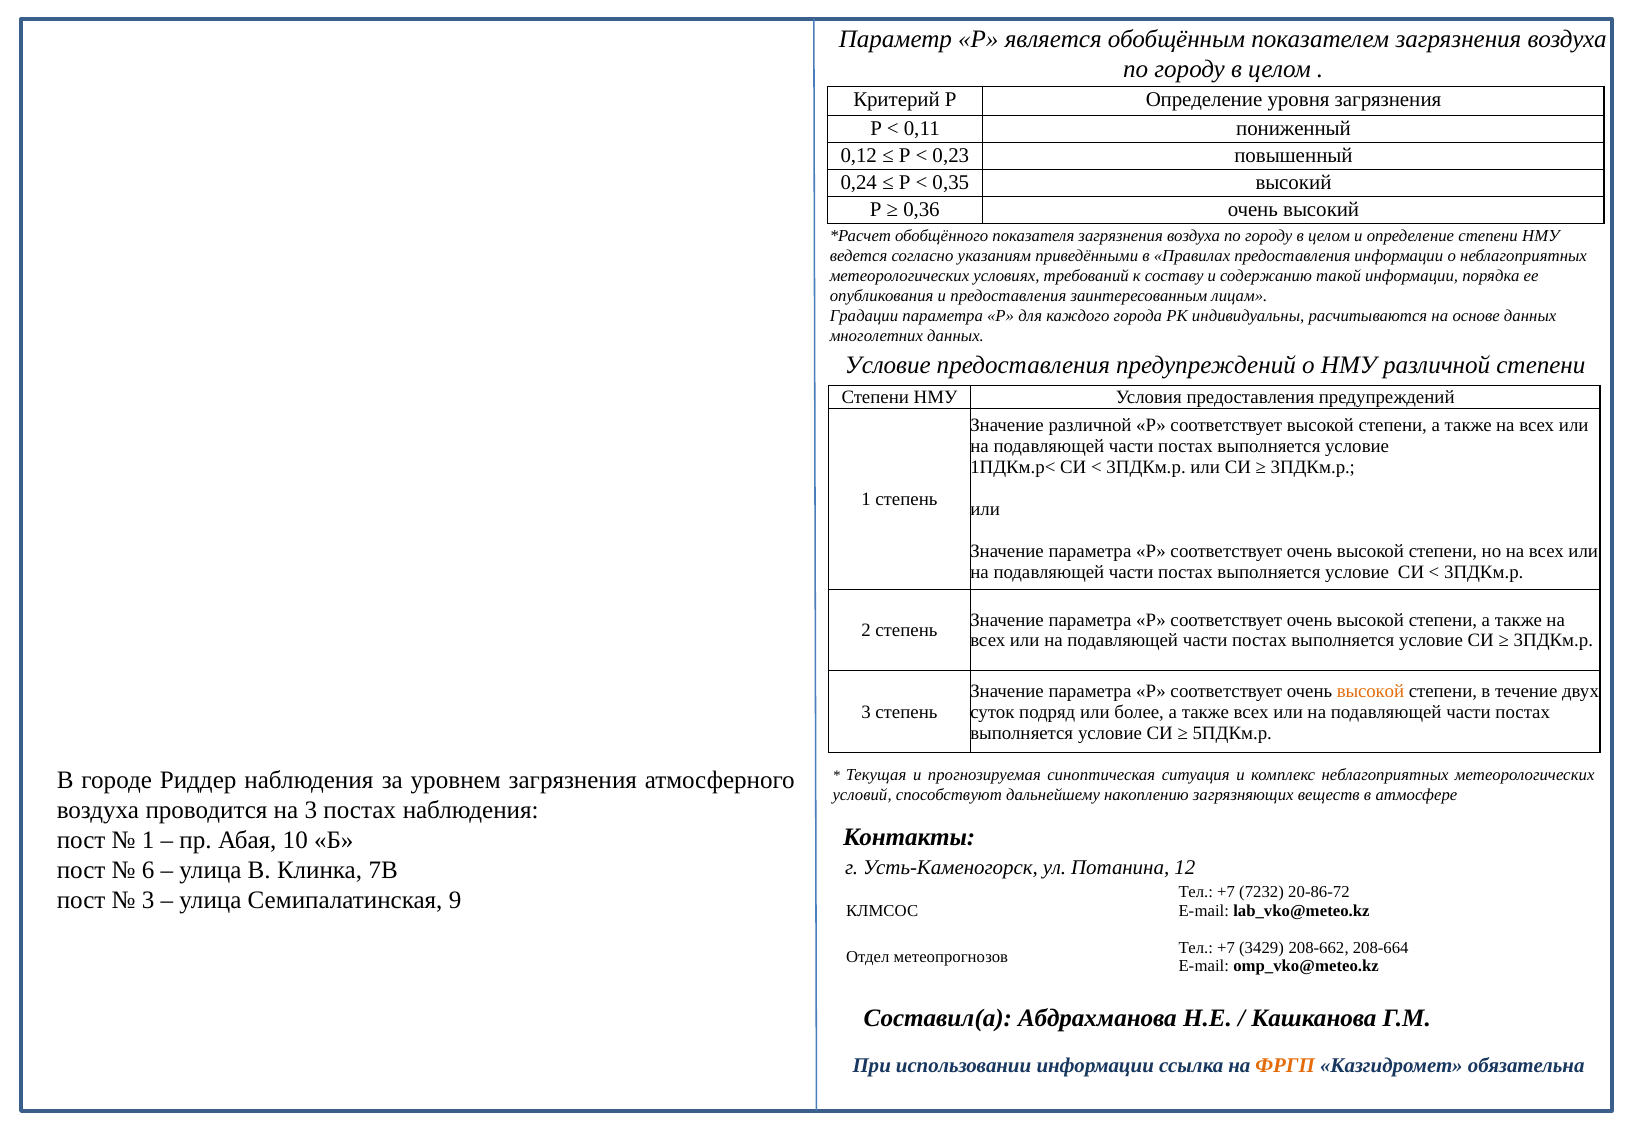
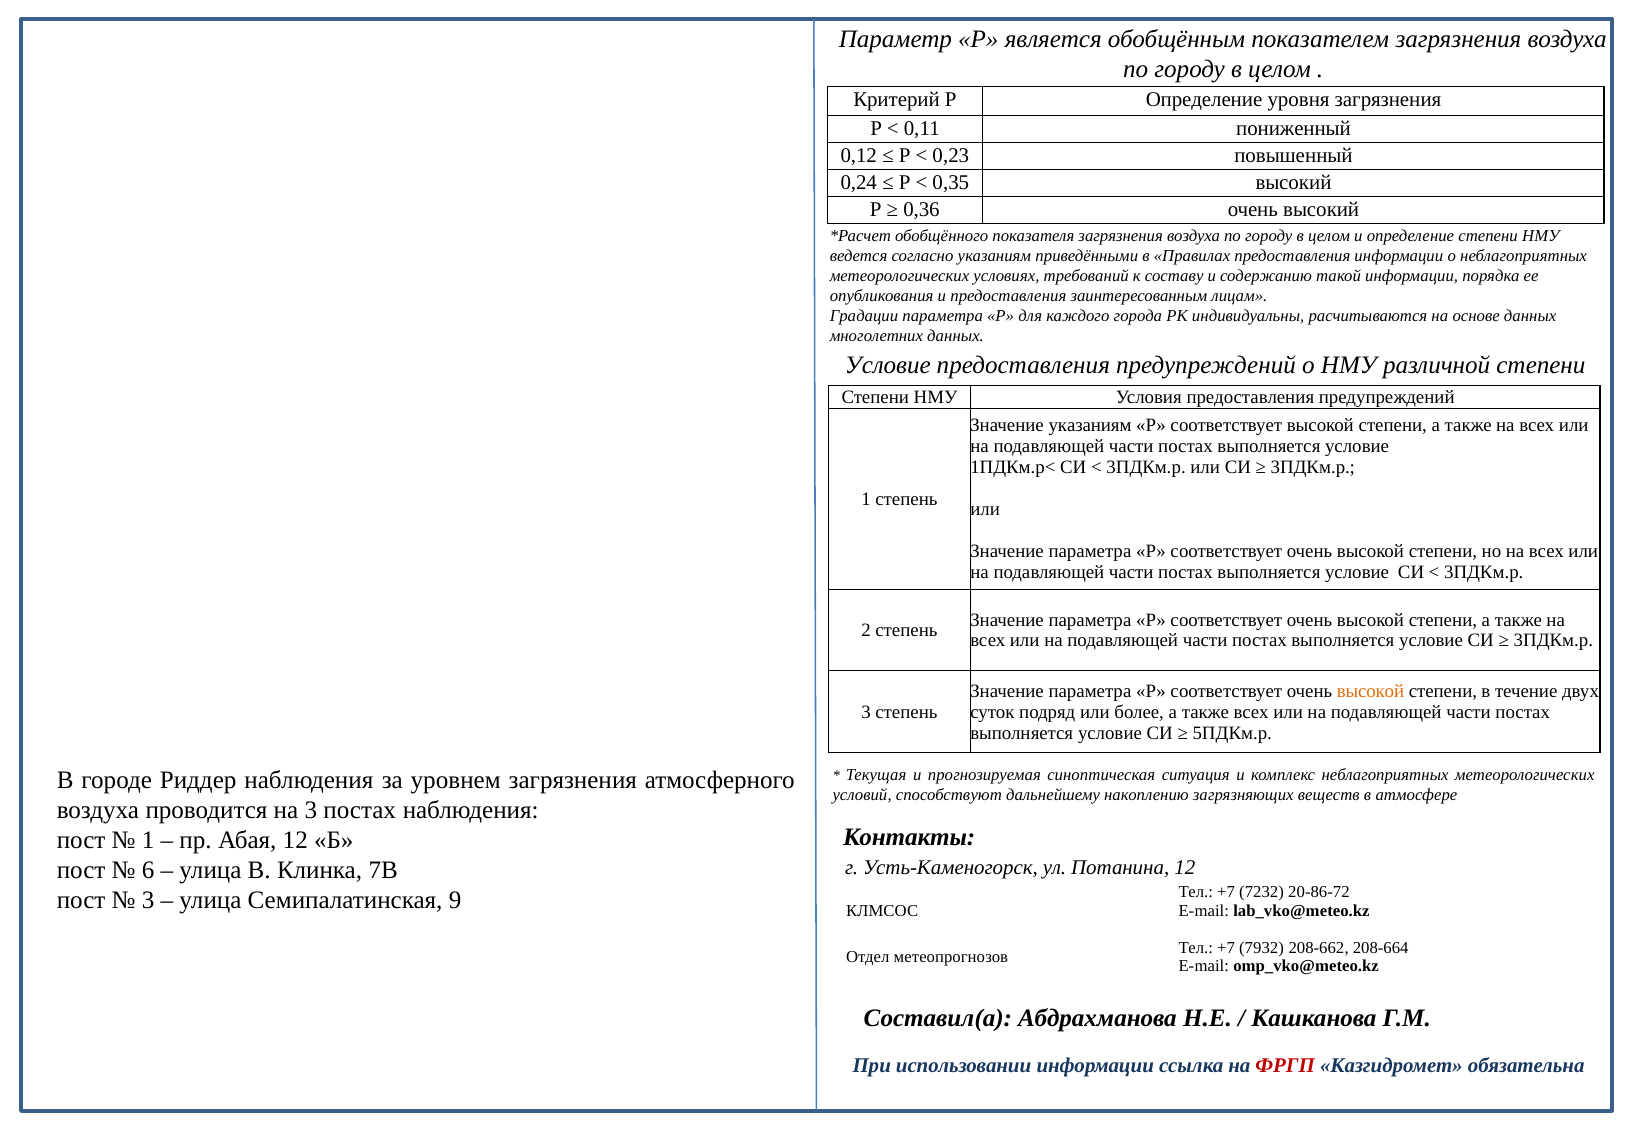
Значение различной: различной -> указаниям (1090, 426)
Абая 10: 10 -> 12 (295, 841)
3429: 3429 -> 7932 (1262, 948)
ФРГП colour: orange -> red (1285, 1066)
